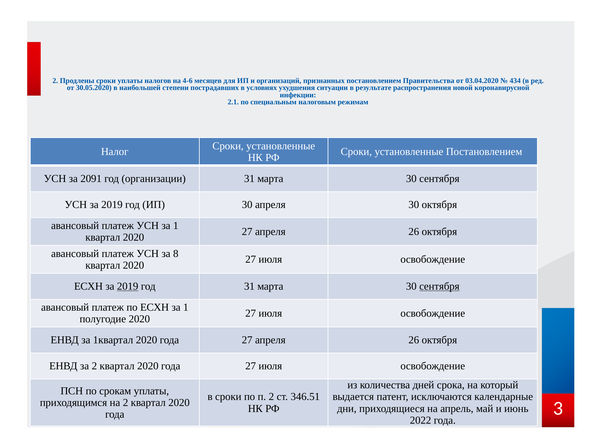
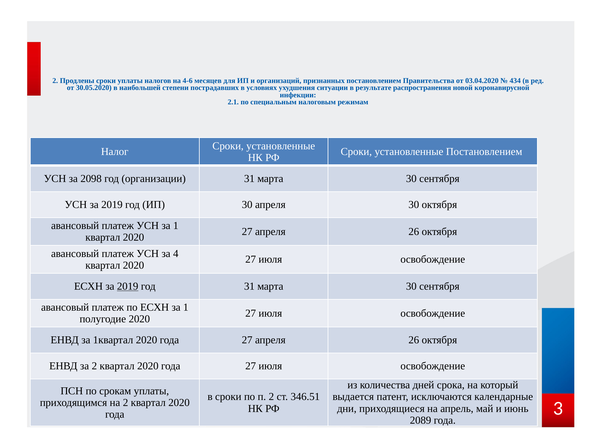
2091: 2091 -> 2098 (91, 179)
8: 8 -> 4 (176, 254)
сентября underline: present -> none (439, 286)
2022: 2022 -> 2089 (421, 420)
